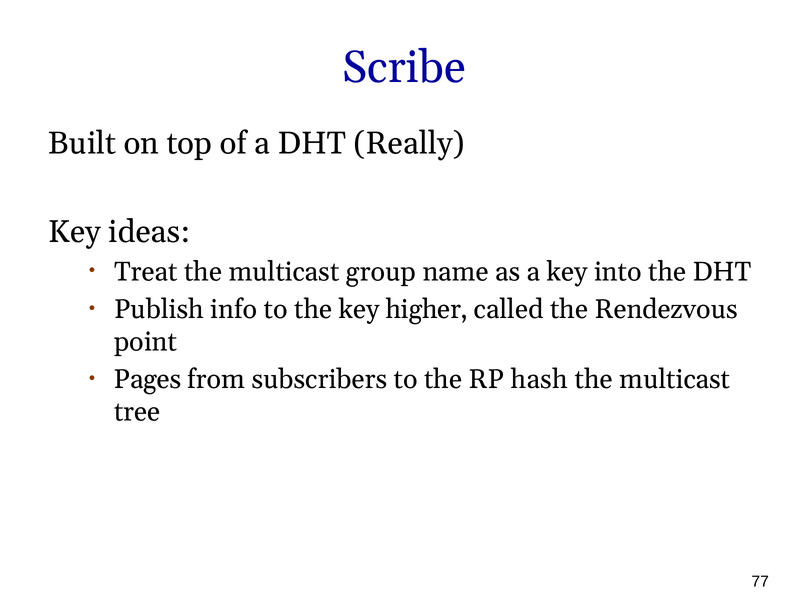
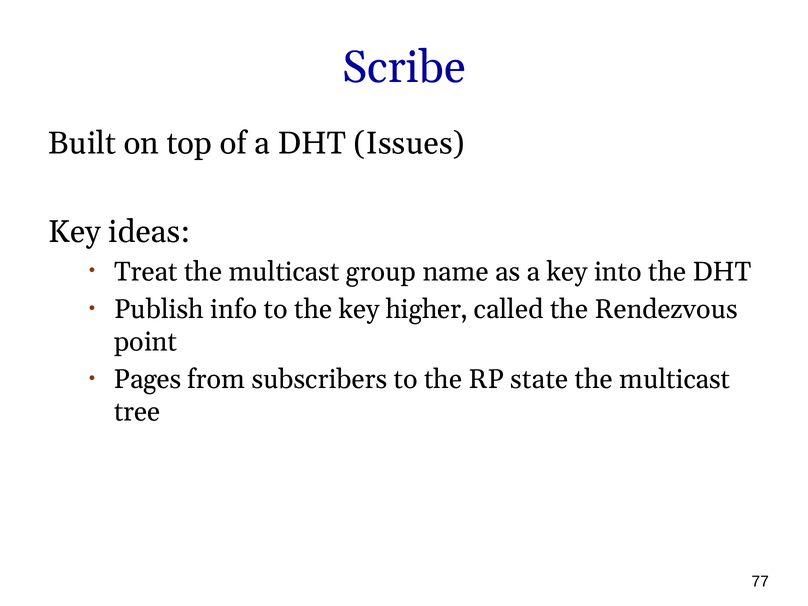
Really: Really -> Issues (409, 144)
hash: hash -> state (539, 379)
